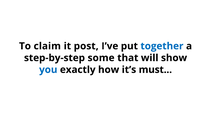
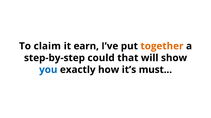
post: post -> earn (86, 46)
together colour: blue -> orange (162, 46)
some: some -> could (101, 58)
